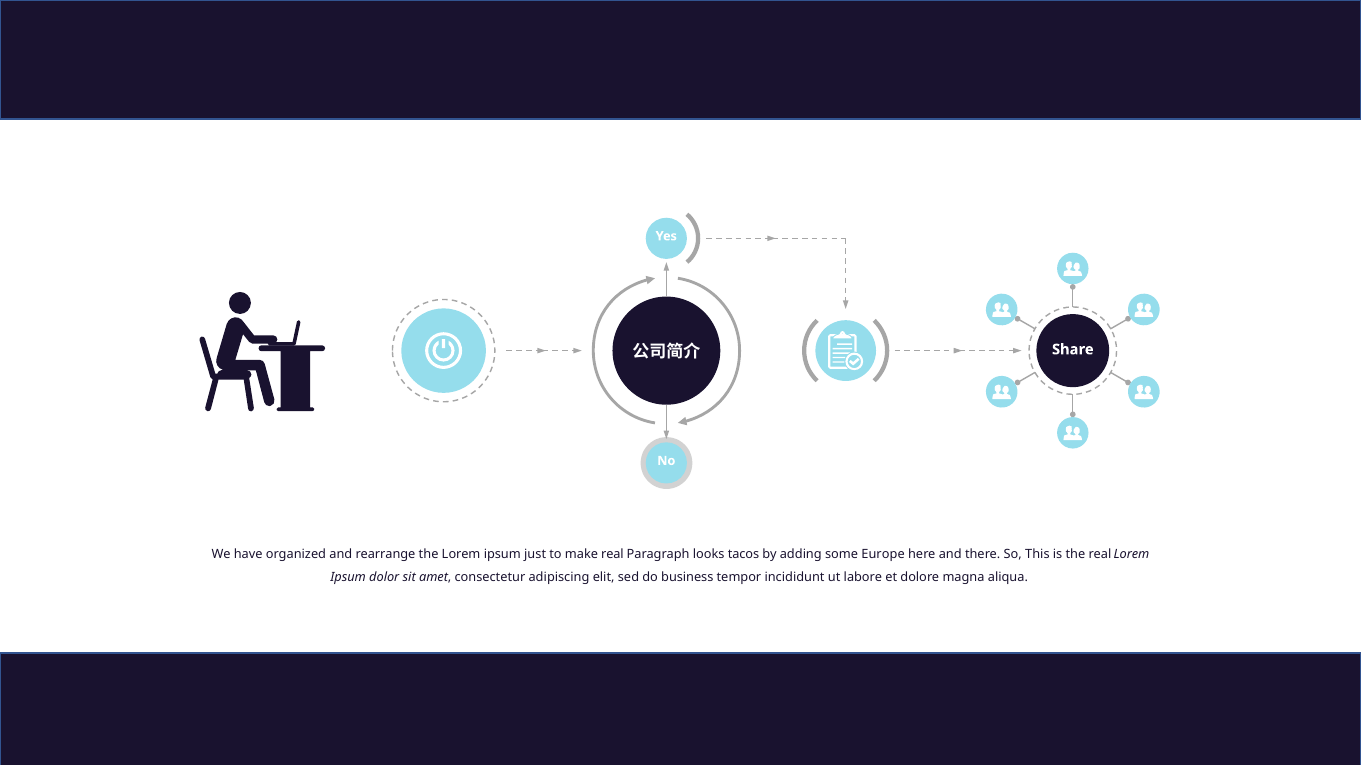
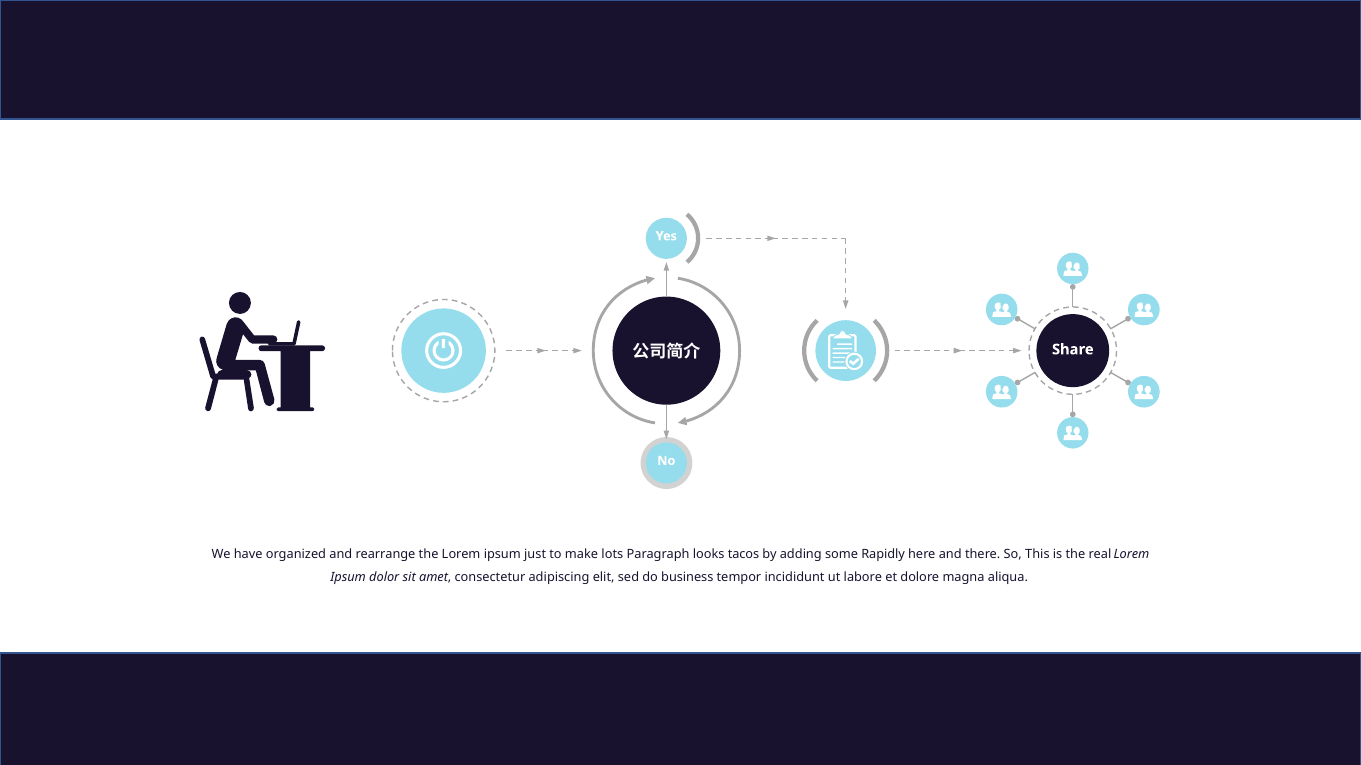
make real: real -> lots (612, 554)
Europe: Europe -> Rapidly (883, 554)
